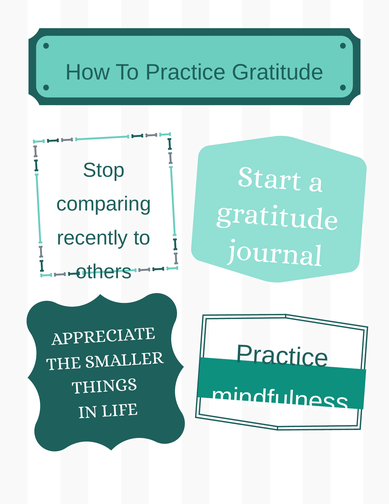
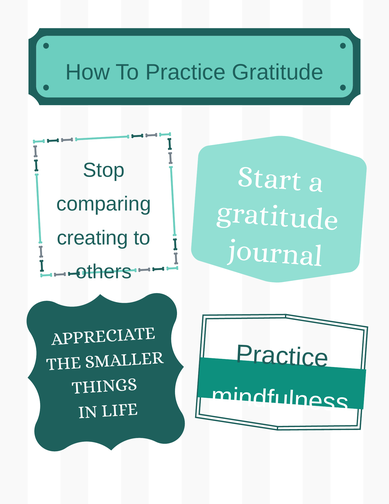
recently: recently -> creating (92, 238)
